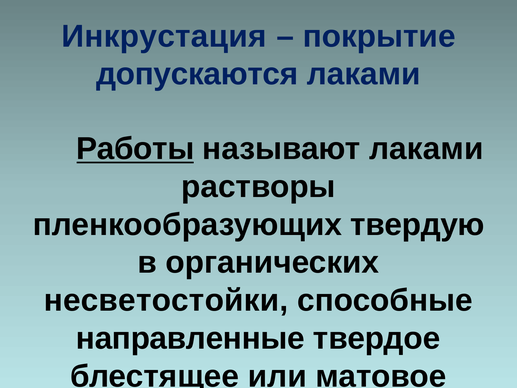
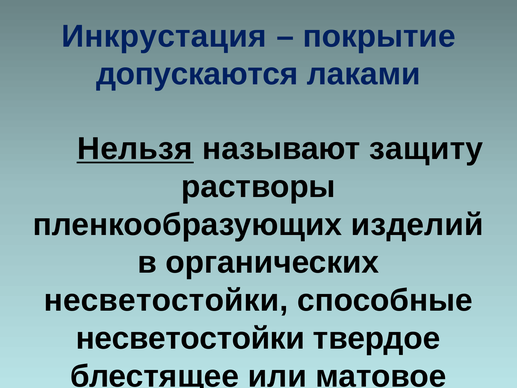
Работы: Работы -> Нельзя (135, 149)
называют лаками: лаками -> защиту (426, 149)
твердую: твердую -> изделий (417, 224)
направленные: направленные -> несветостойки (190, 338)
